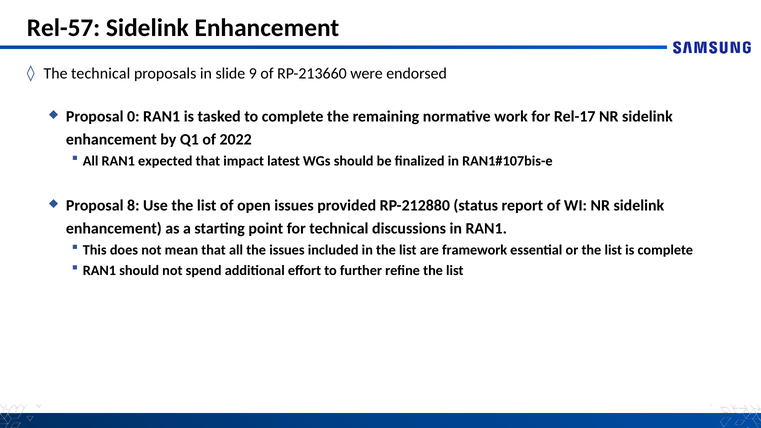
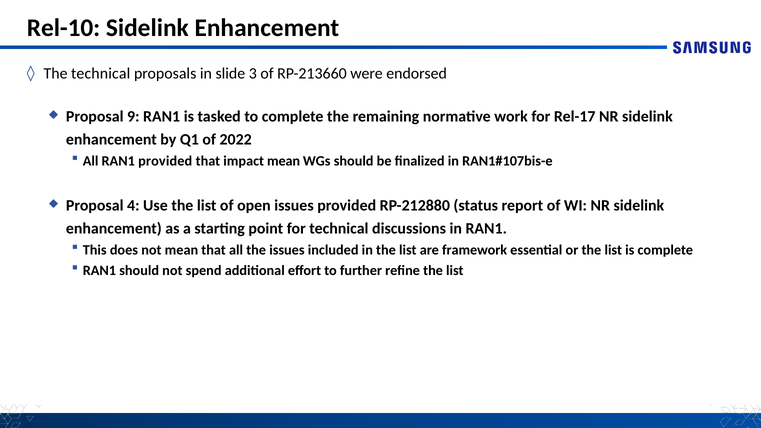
Rel-57: Rel-57 -> Rel-10 (64, 28)
9: 9 -> 3 (253, 73)
0: 0 -> 9 (133, 117)
RAN1 expected: expected -> provided (165, 161)
impact latest: latest -> mean (284, 161)
8: 8 -> 4 (133, 206)
